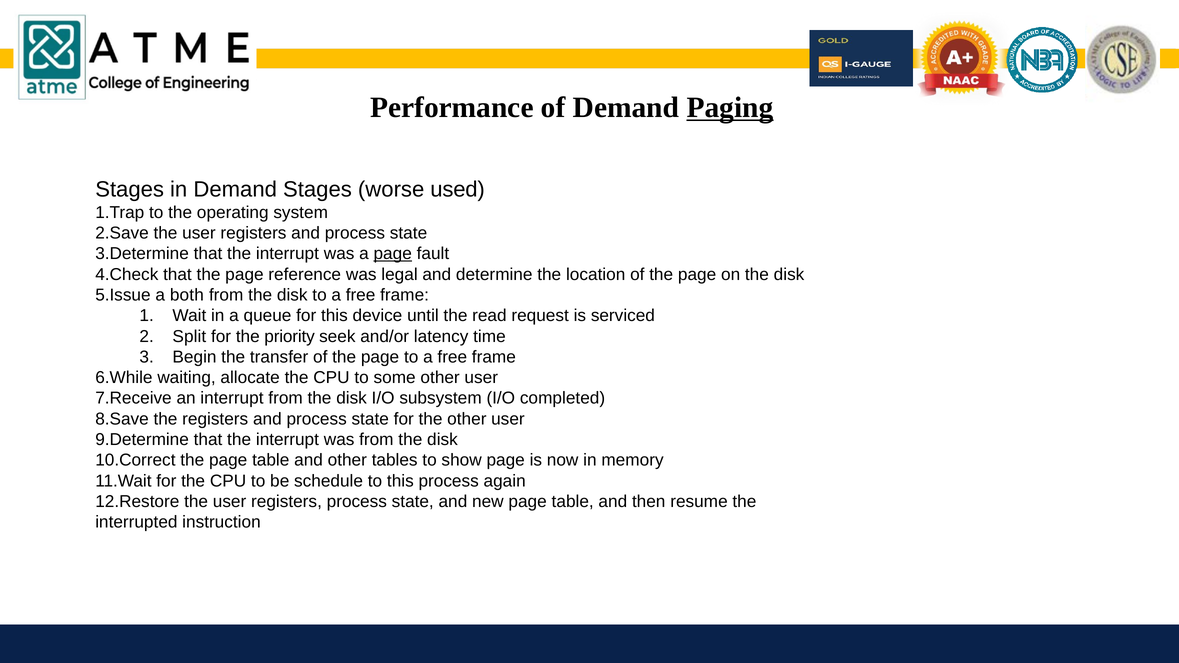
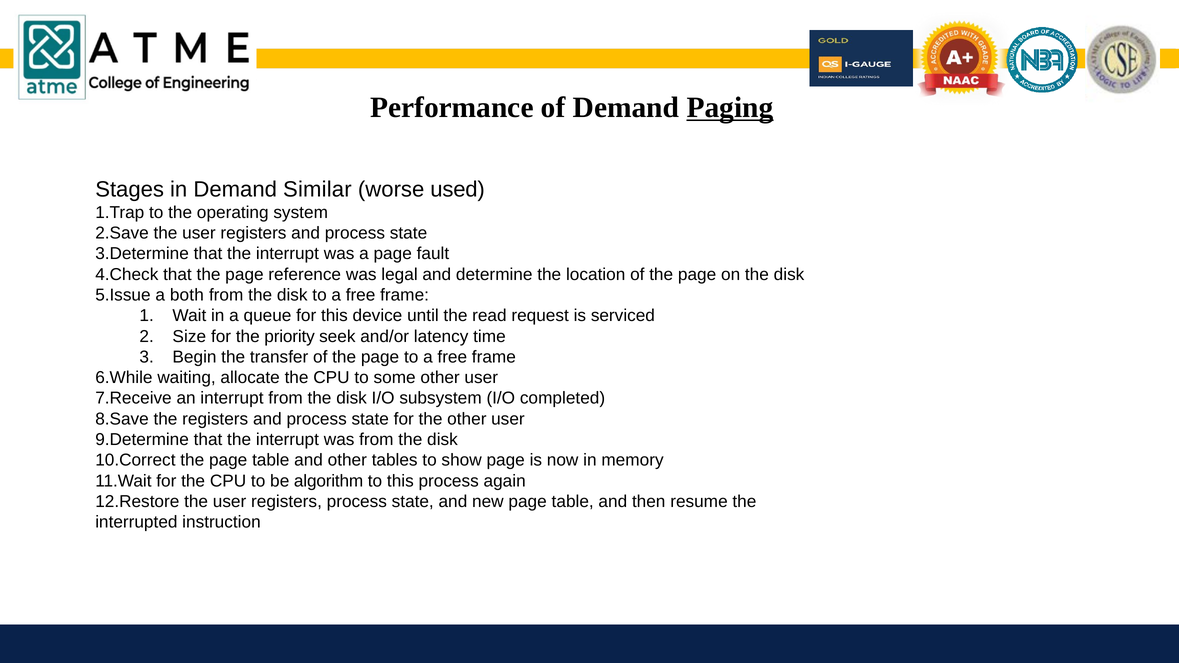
Demand Stages: Stages -> Similar (317, 189)
page underline: present -> none (393, 254)
Split: Split -> Size (189, 336)
schedule: schedule -> algorithm (329, 481)
